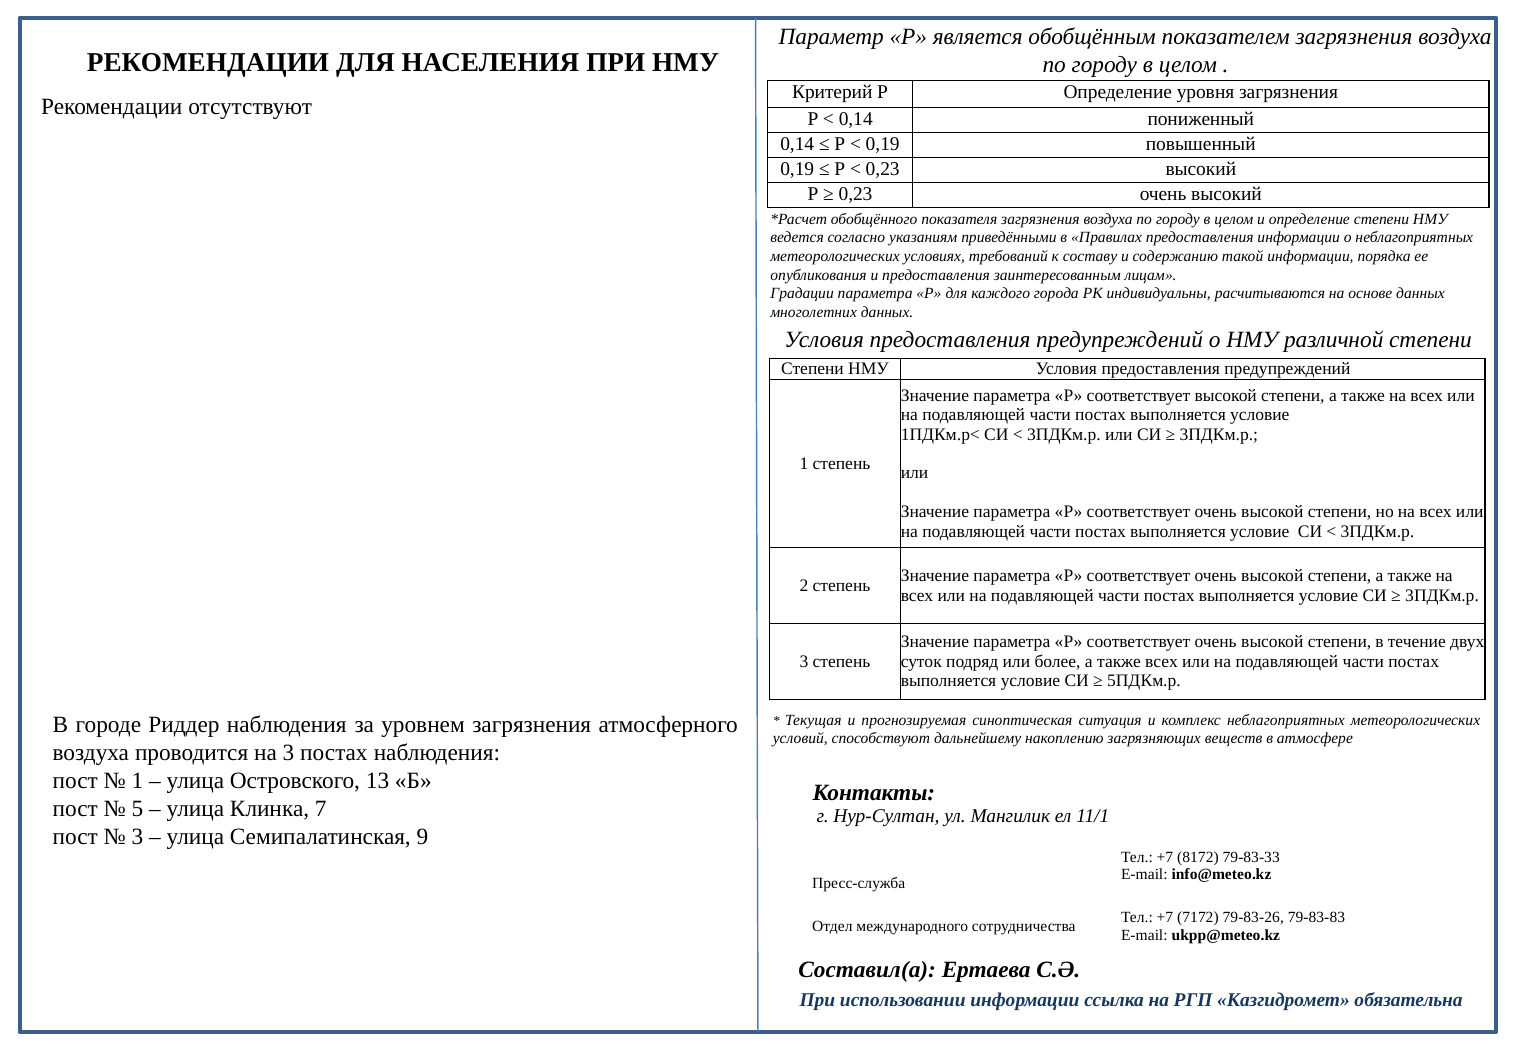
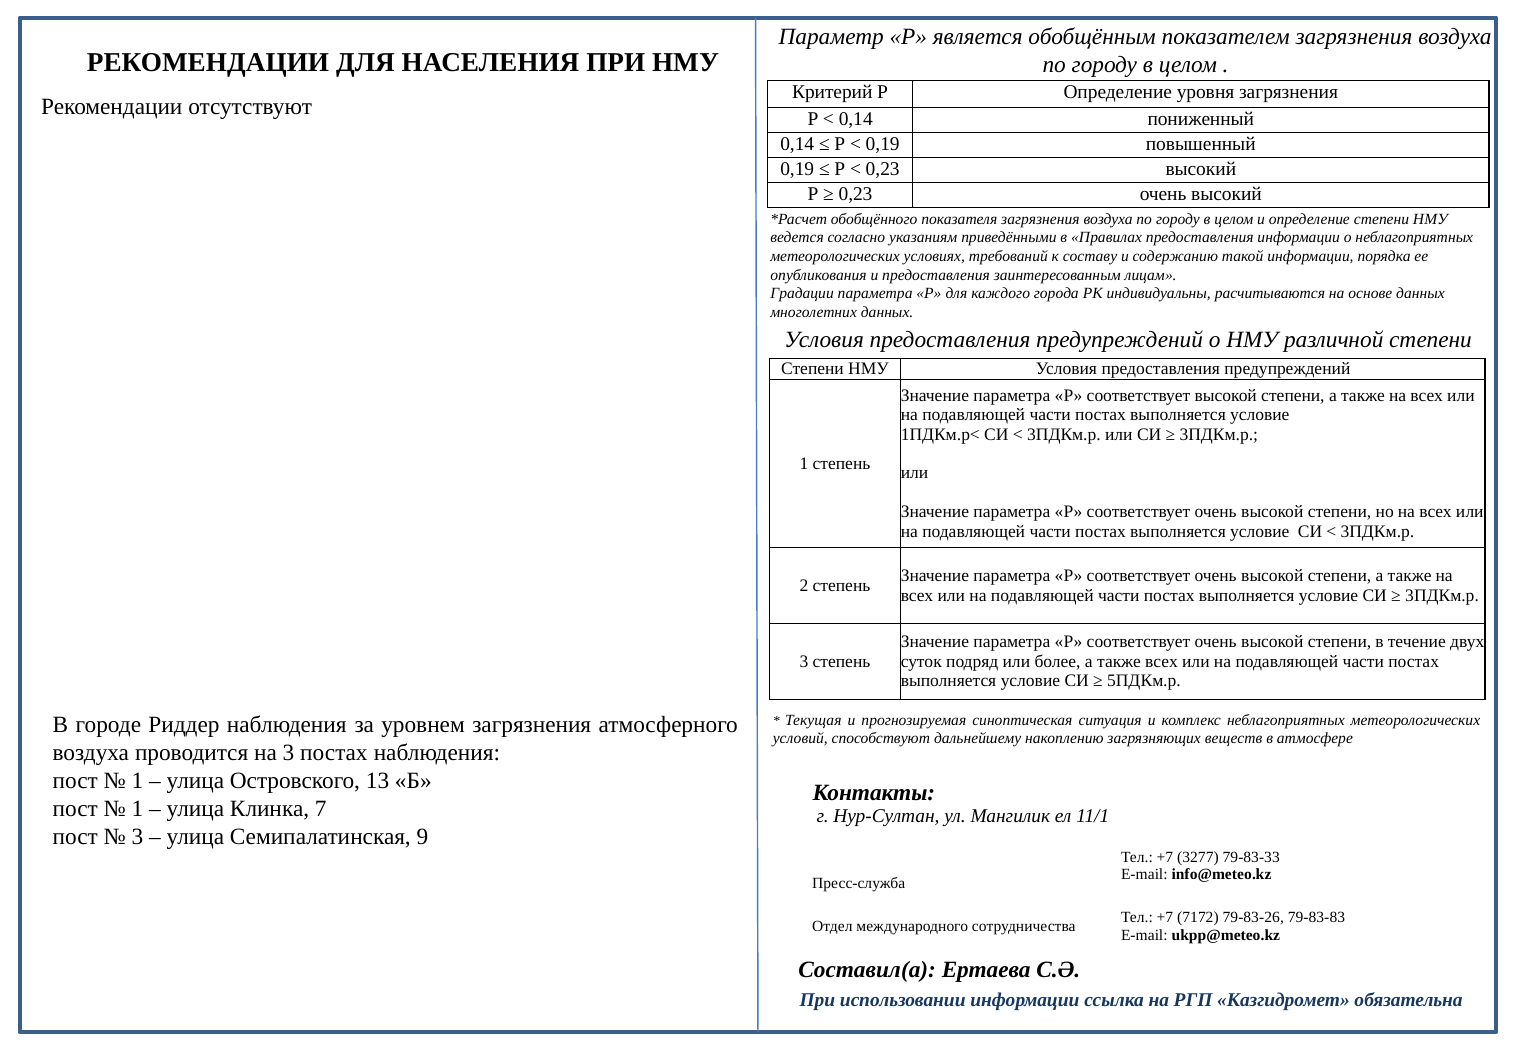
5: 5 -> 1 (137, 808)
8172: 8172 -> 3277 (1198, 857)
